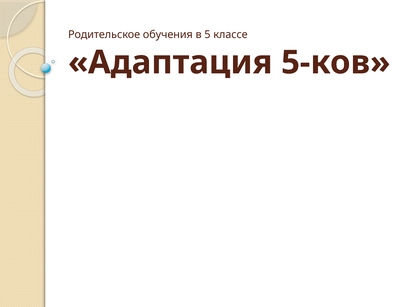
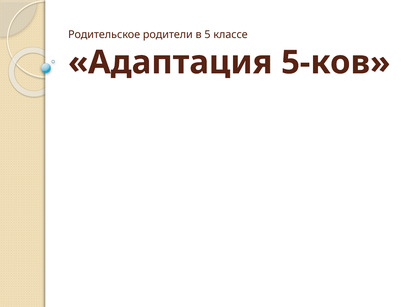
обучения: обучения -> родители (168, 35)
